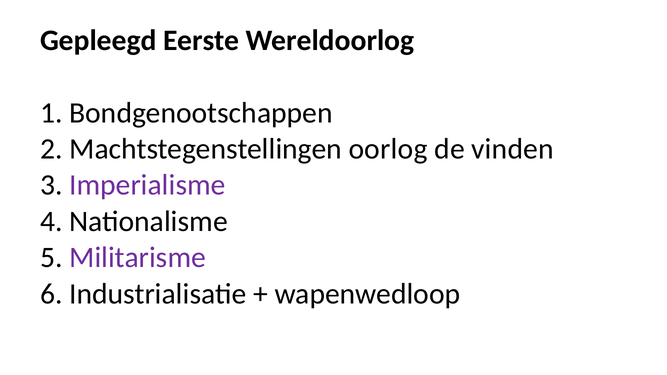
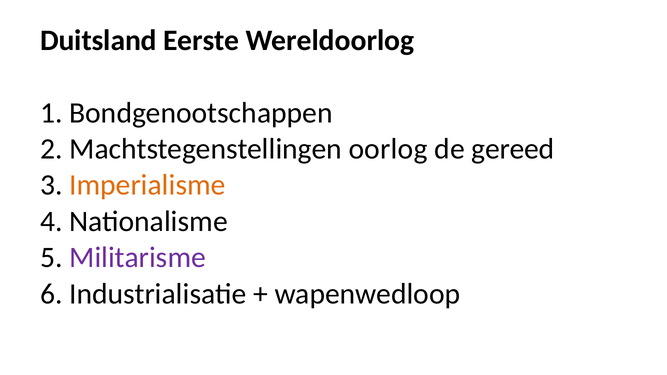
Gepleegd: Gepleegd -> Duitsland (98, 40)
vinden: vinden -> gereed (513, 149)
Imperialisme colour: purple -> orange (147, 185)
